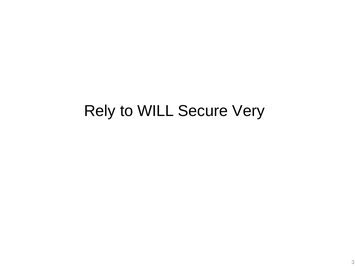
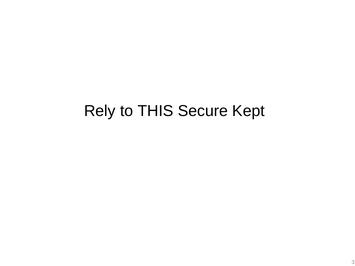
WILL: WILL -> THIS (156, 111)
Very: Very -> Kept (248, 111)
